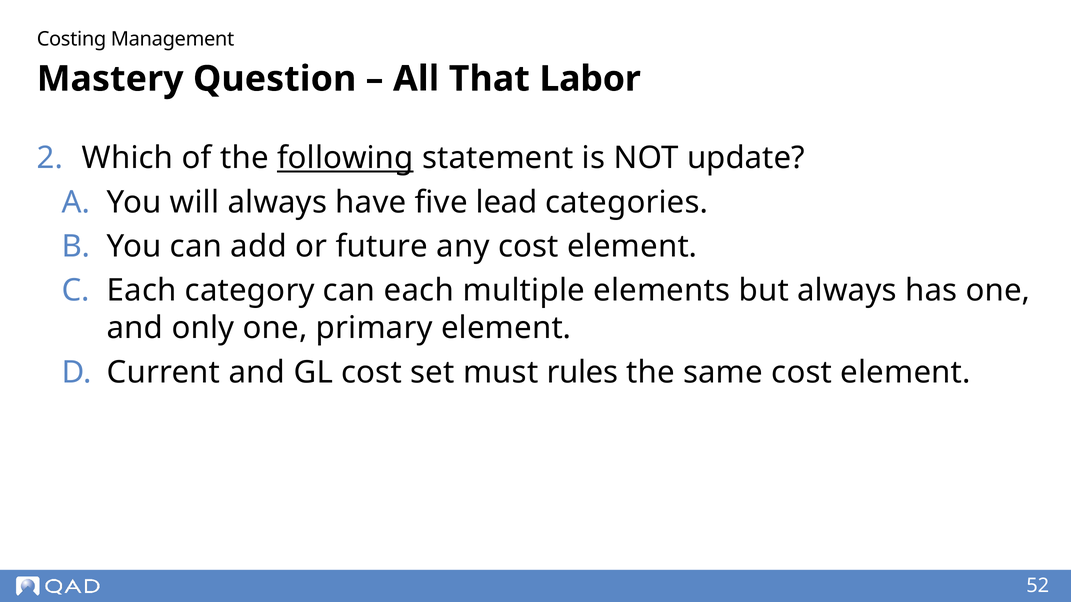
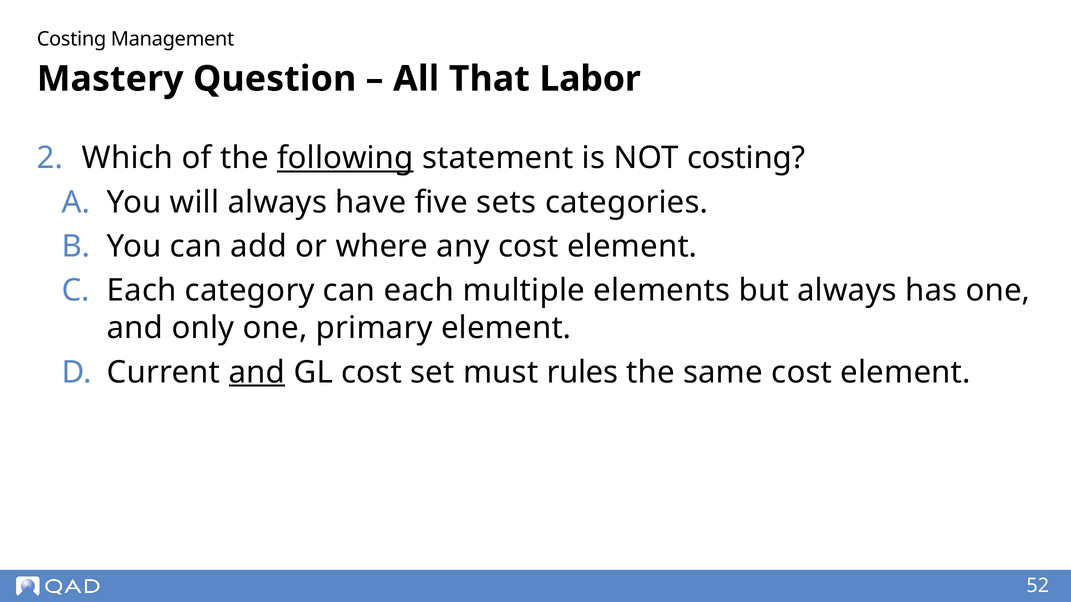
NOT update: update -> costing (746, 158)
lead: lead -> sets (506, 202)
future: future -> where (382, 247)
and underline: none -> present (257, 372)
